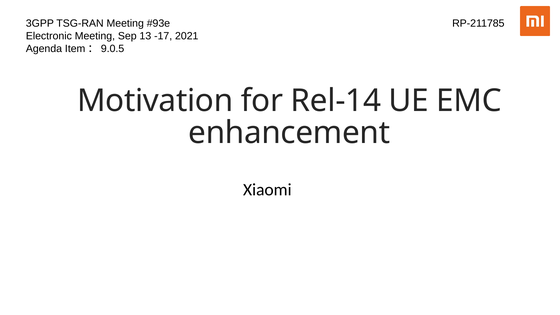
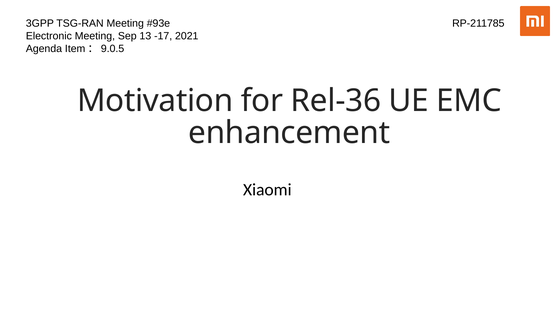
Rel-14: Rel-14 -> Rel-36 (336, 101)
